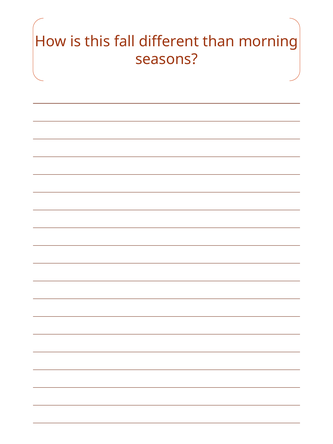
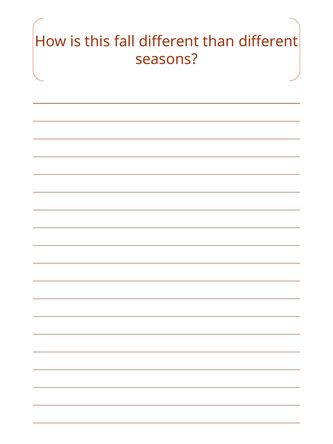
than morning: morning -> different (268, 41)
